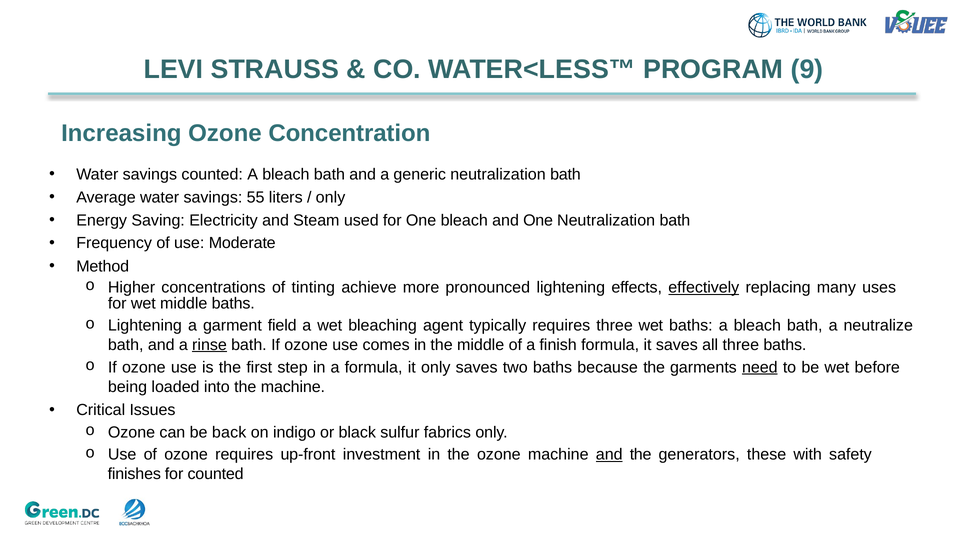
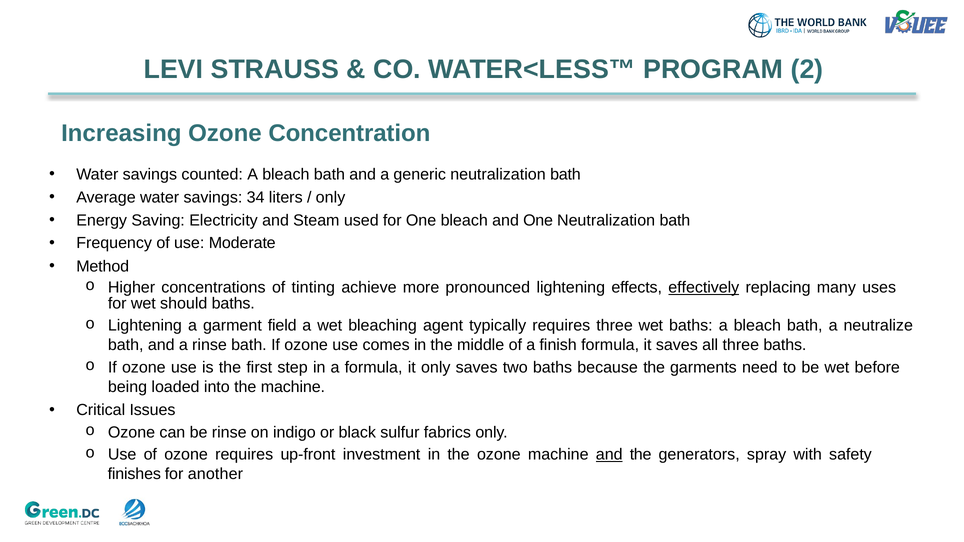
9: 9 -> 2 (807, 69)
55: 55 -> 34 (256, 197)
wet middle: middle -> should (184, 303)
rinse underline: present -> none (210, 345)
need underline: present -> none (760, 368)
be back: back -> rinse (229, 433)
these: these -> spray (767, 455)
for counted: counted -> another (215, 474)
